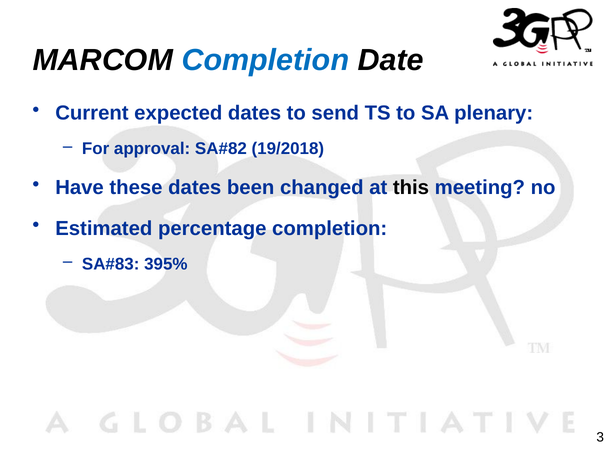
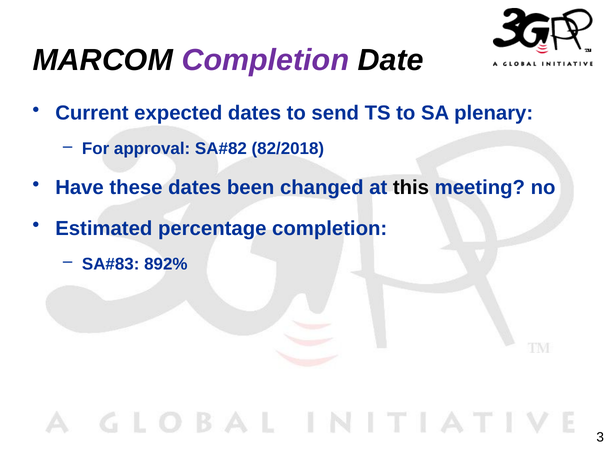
Completion colour: blue -> purple (265, 60)
19/2018: 19/2018 -> 82/2018 (288, 149)
395%: 395% -> 892% (166, 264)
